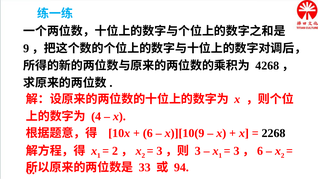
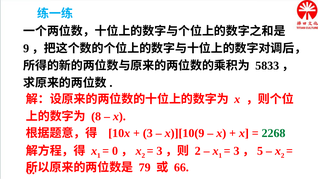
4268: 4268 -> 5833 (267, 66)
4: 4 -> 8 (96, 116)
6: 6 -> 3 (148, 133)
2268 colour: black -> green (274, 133)
2: 2 -> 0 (115, 151)
3: 3 -> 2 (198, 151)
6: 6 -> 5 (260, 151)
33: 33 -> 79 (145, 167)
94: 94 -> 66 (181, 167)
